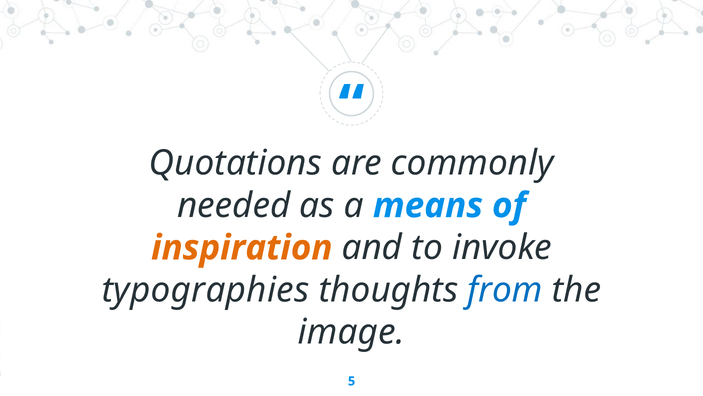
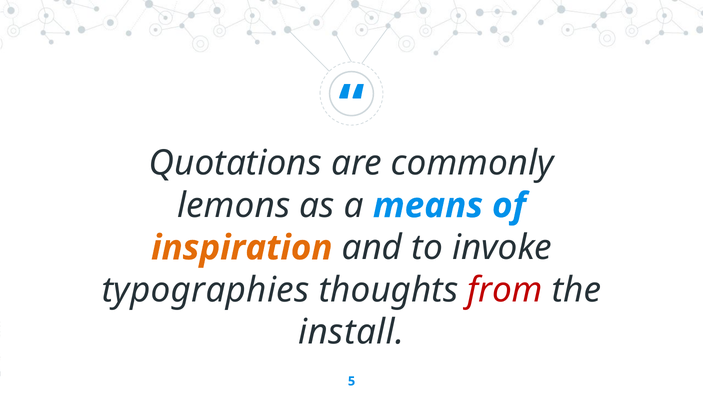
needed: needed -> lemons (234, 205)
from colour: blue -> red (505, 290)
image: image -> install (351, 332)
